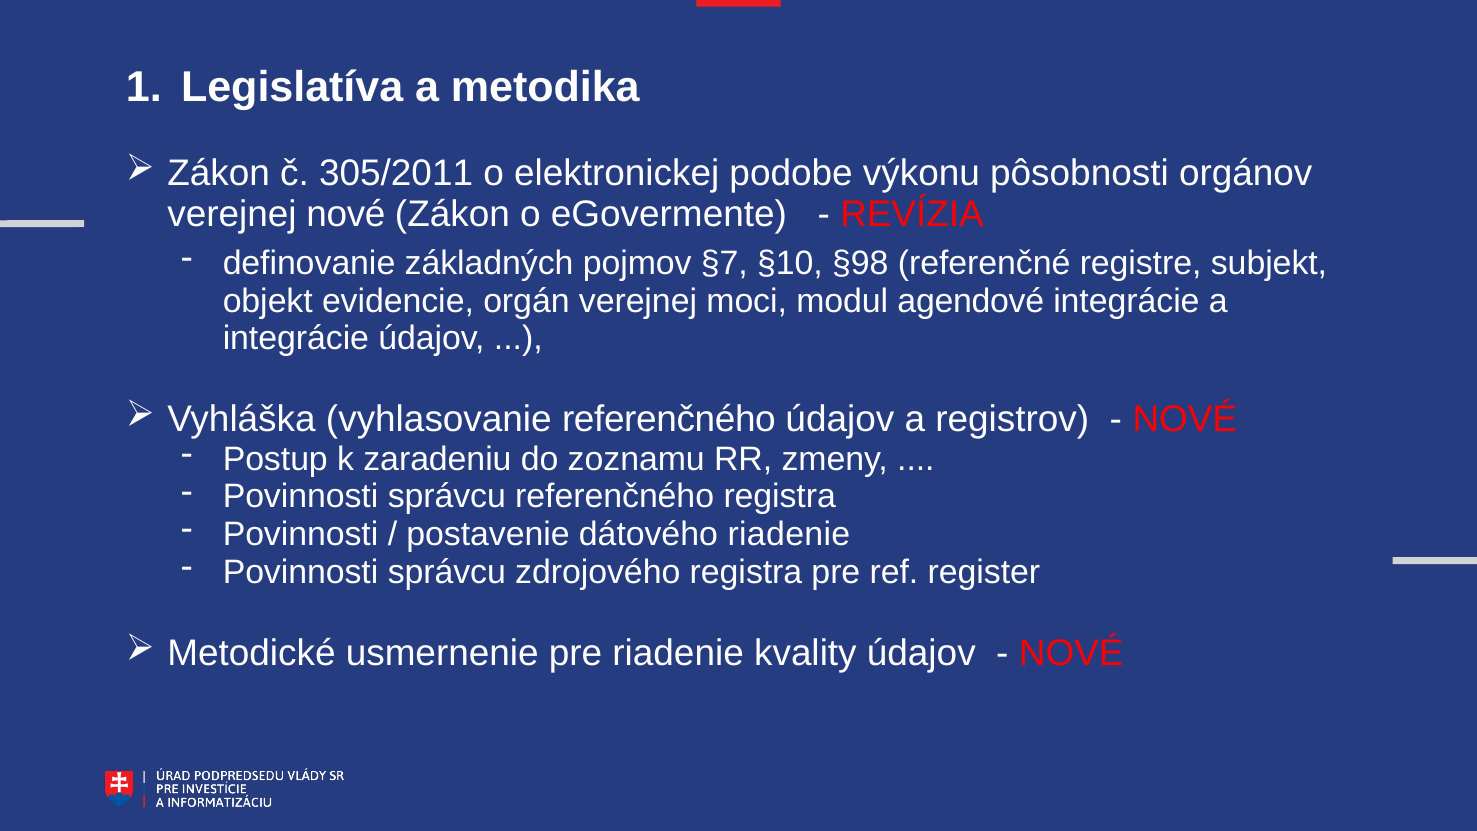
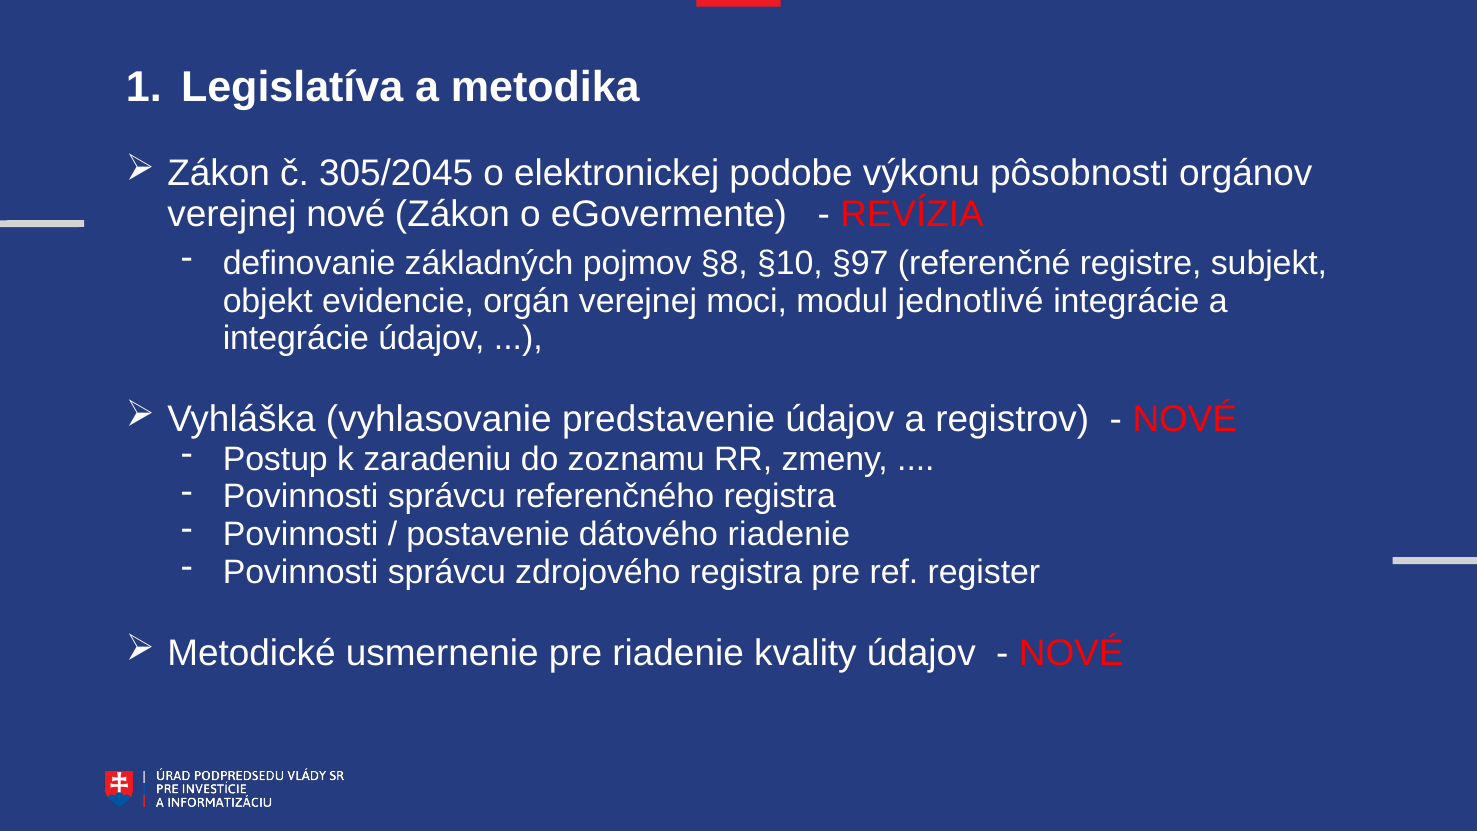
305/2011: 305/2011 -> 305/2045 (396, 173)
§7: §7 -> §8 (724, 263)
§98: §98 -> §97 (860, 263)
agendové: agendové -> jednotlivé (970, 301)
vyhlasovanie referenčného: referenčného -> predstavenie (669, 419)
